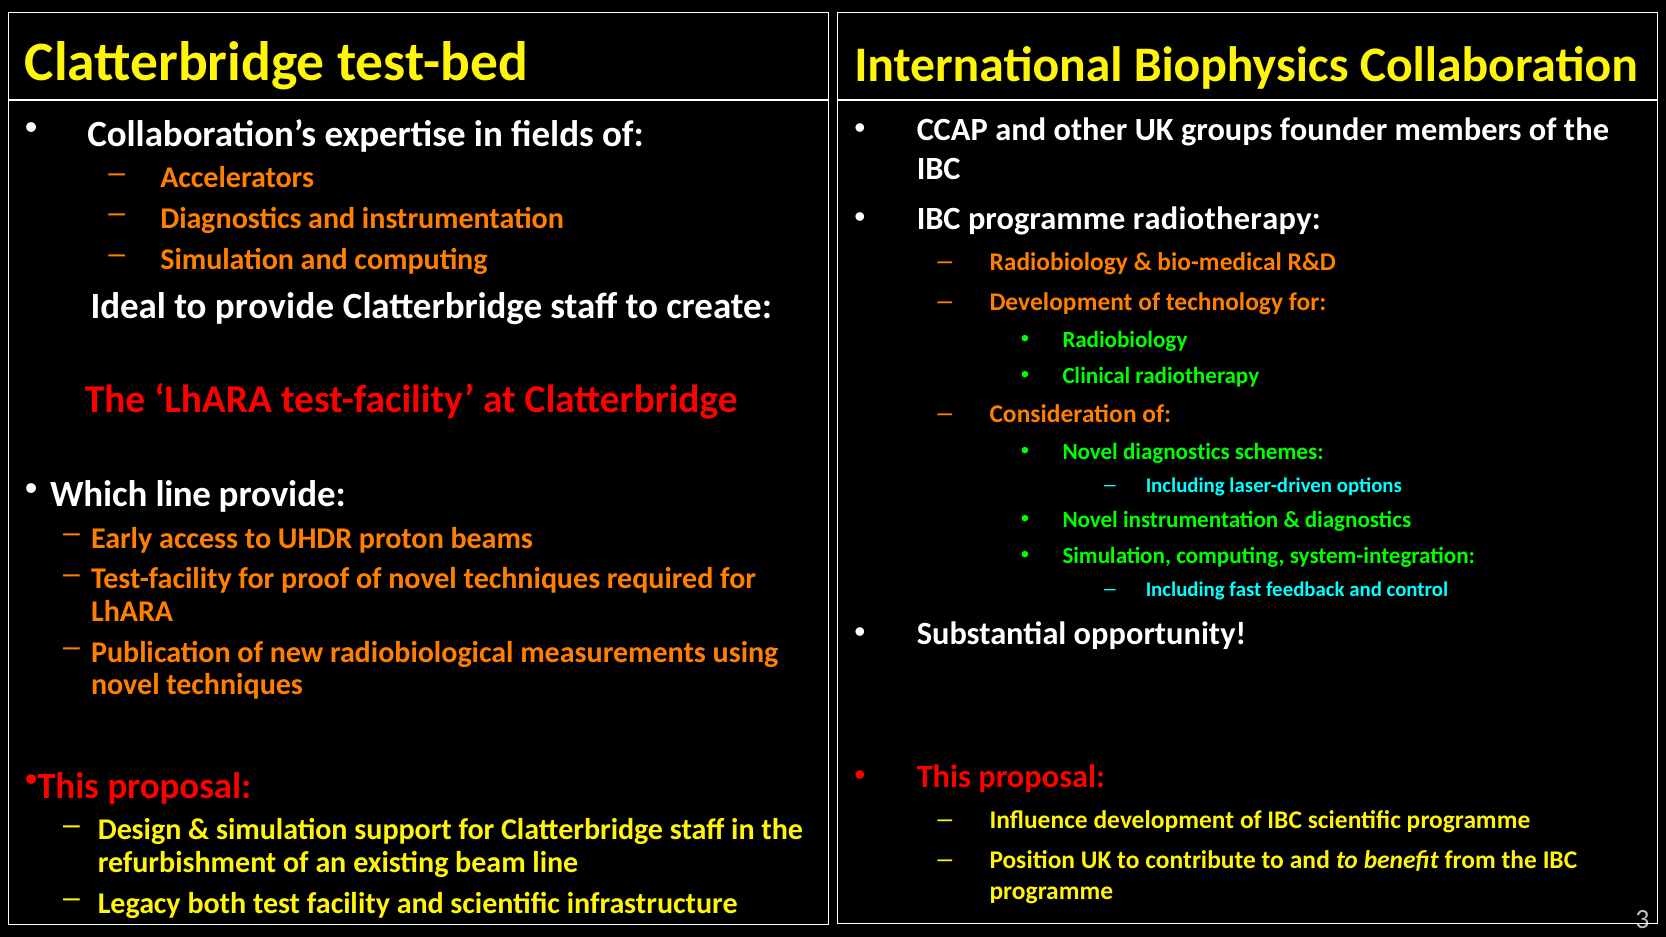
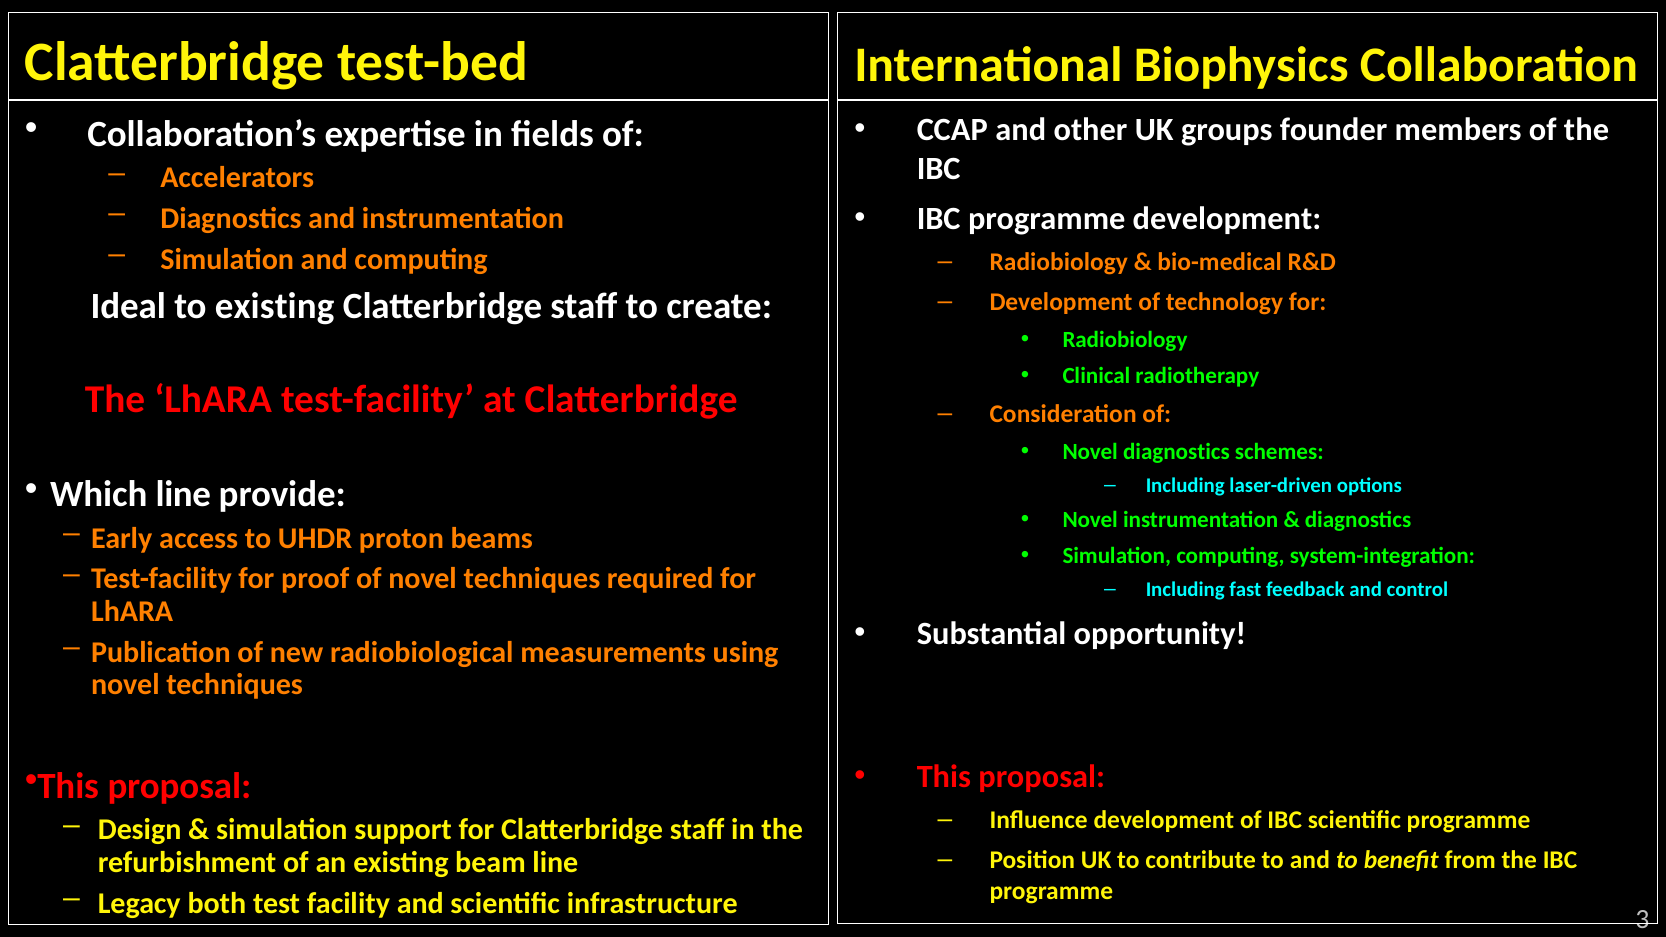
programme radiotherapy: radiotherapy -> development (1227, 219)
to provide: provide -> existing (275, 306)
